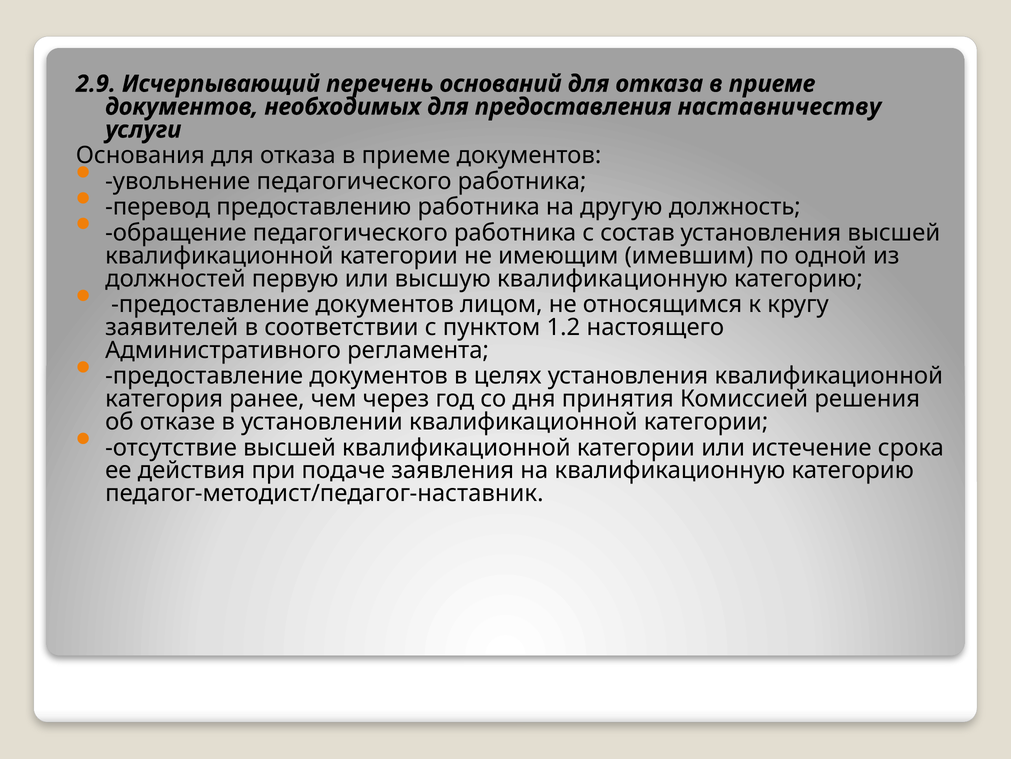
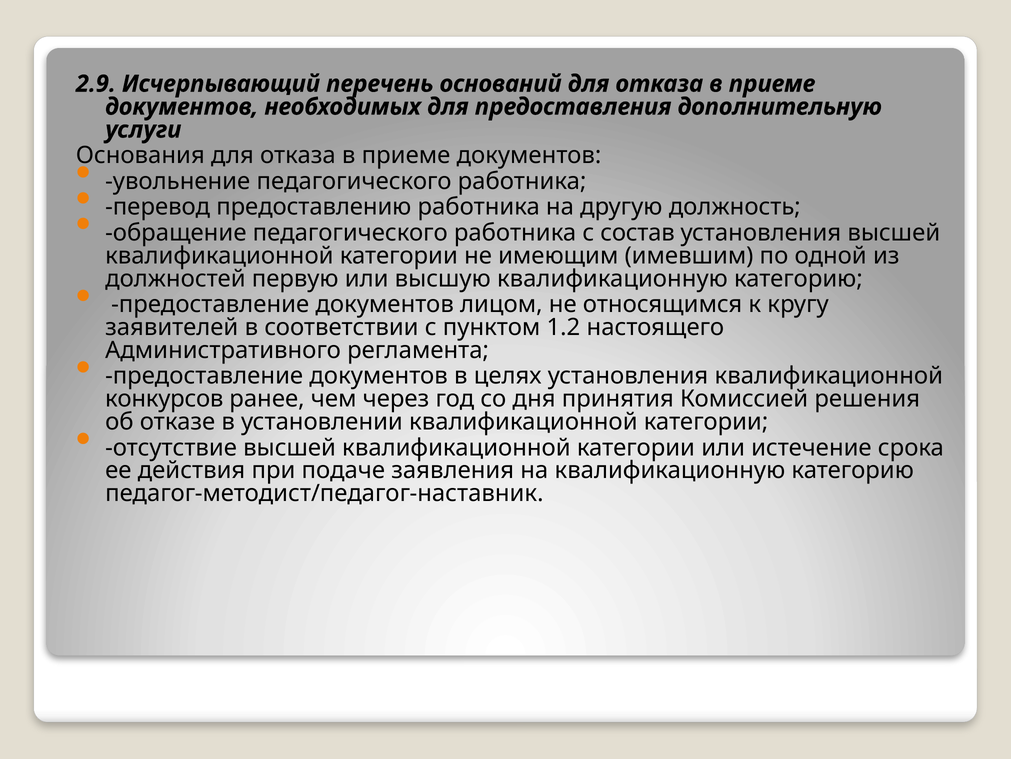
наставничеству: наставничеству -> дополнительную (780, 107)
категория: категория -> конкурсов (164, 399)
